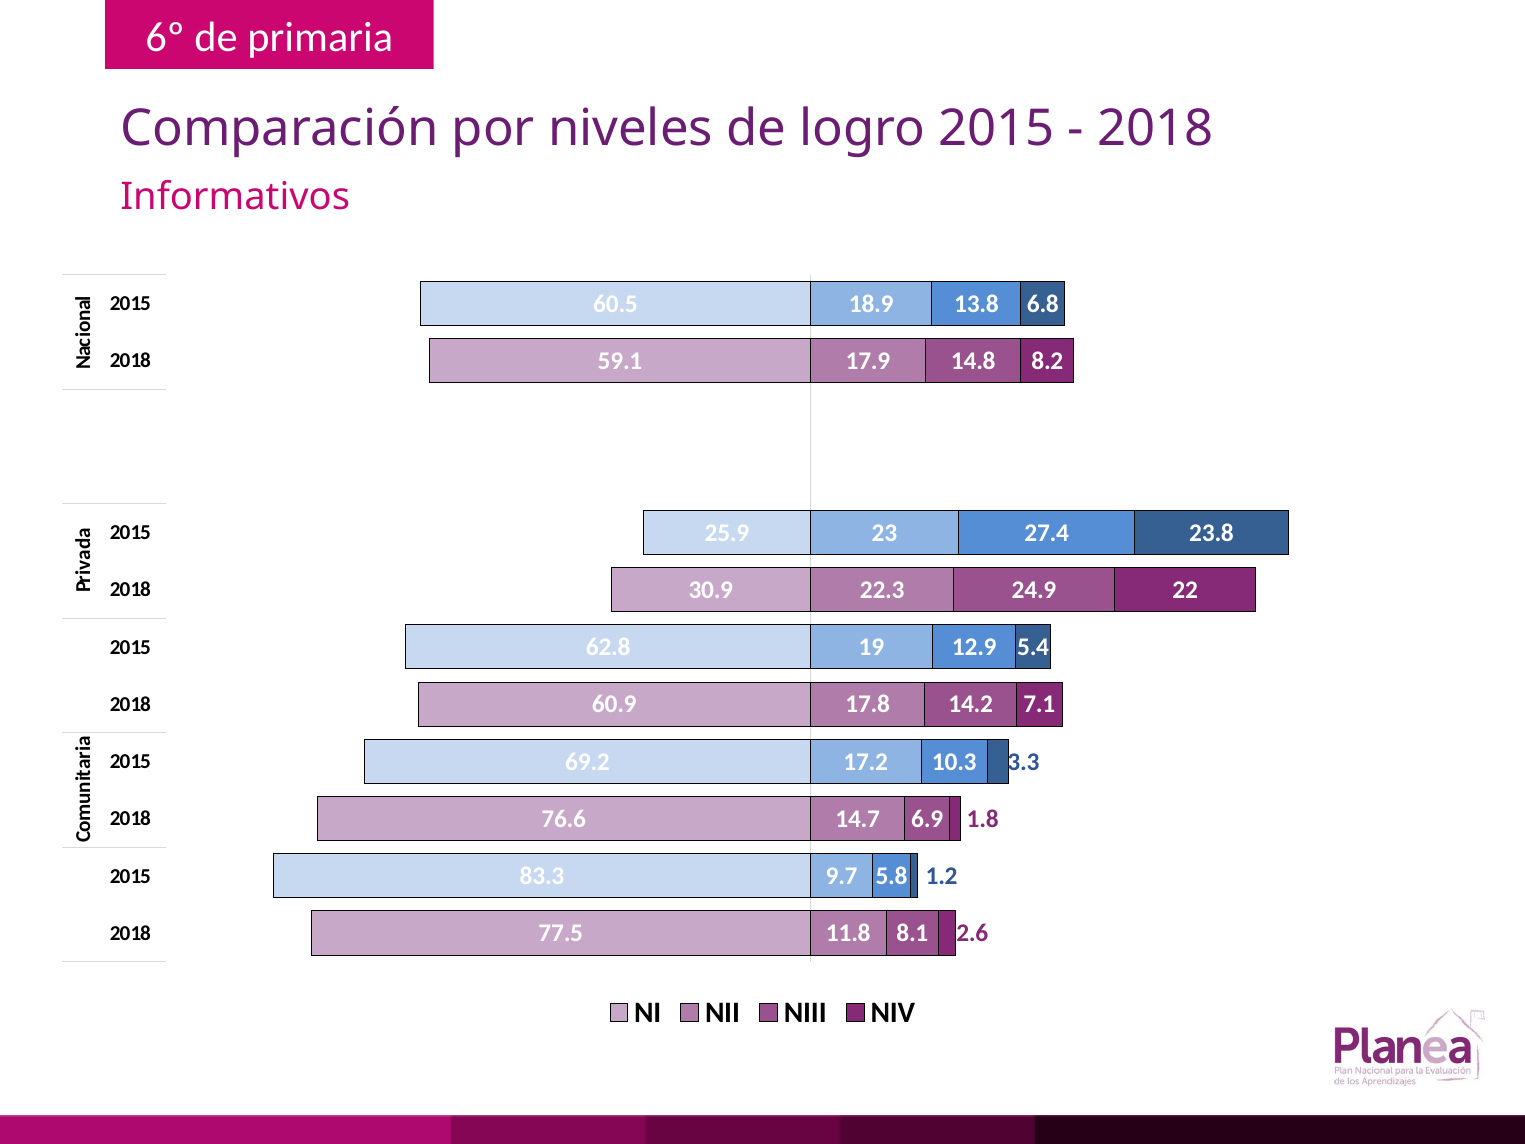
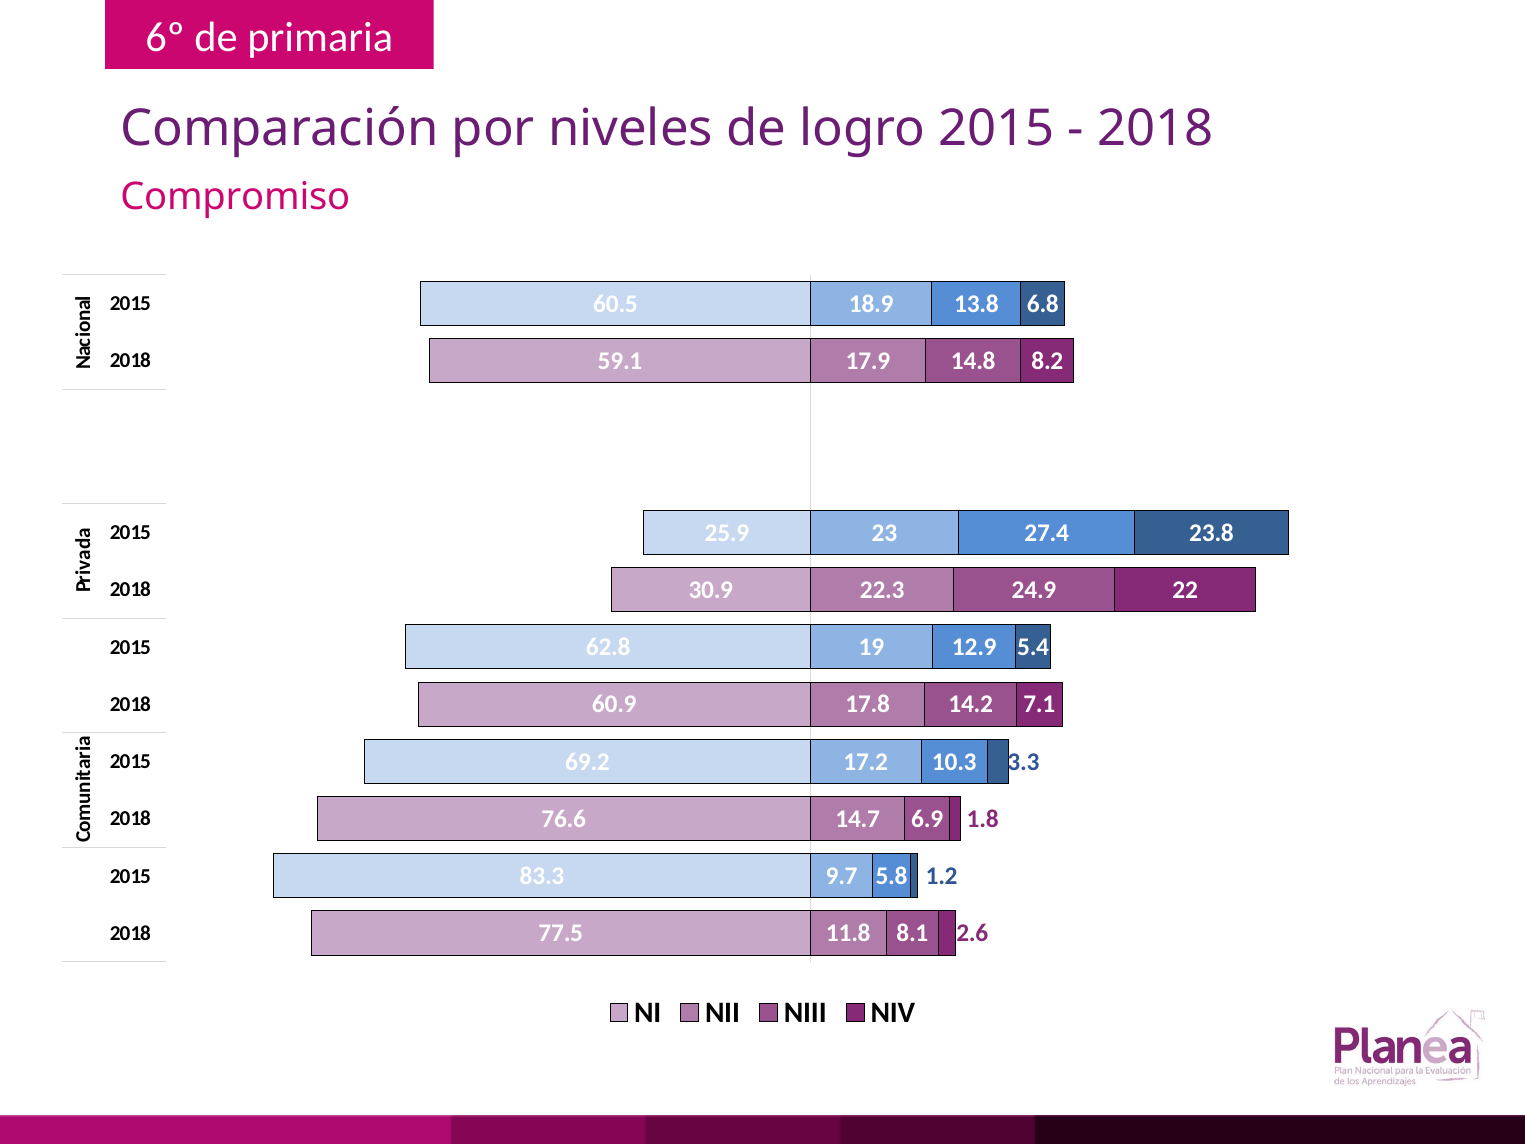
Informativos: Informativos -> Compromiso (235, 197)
